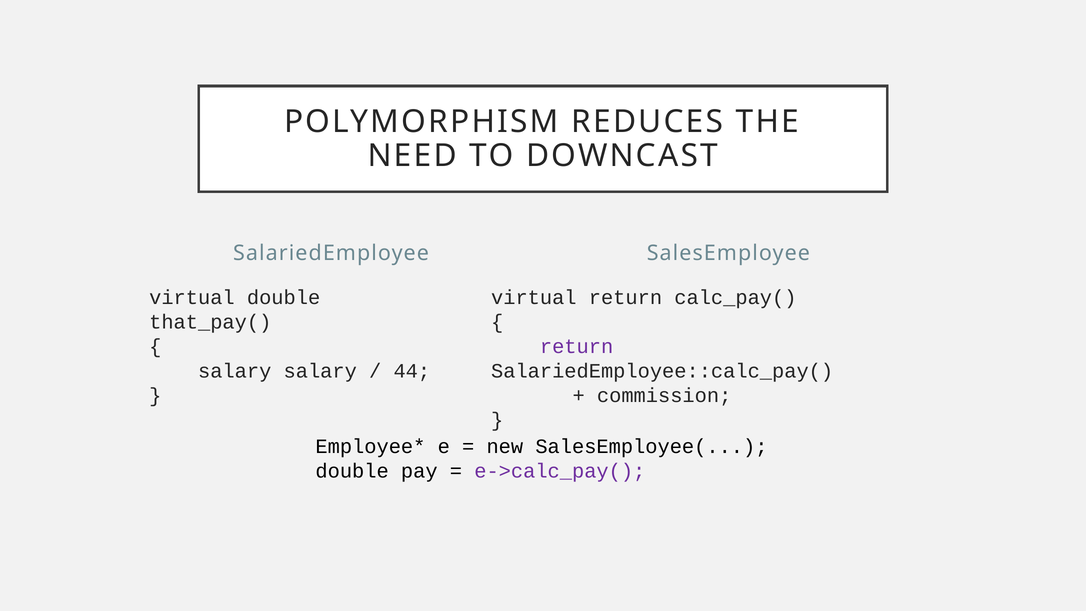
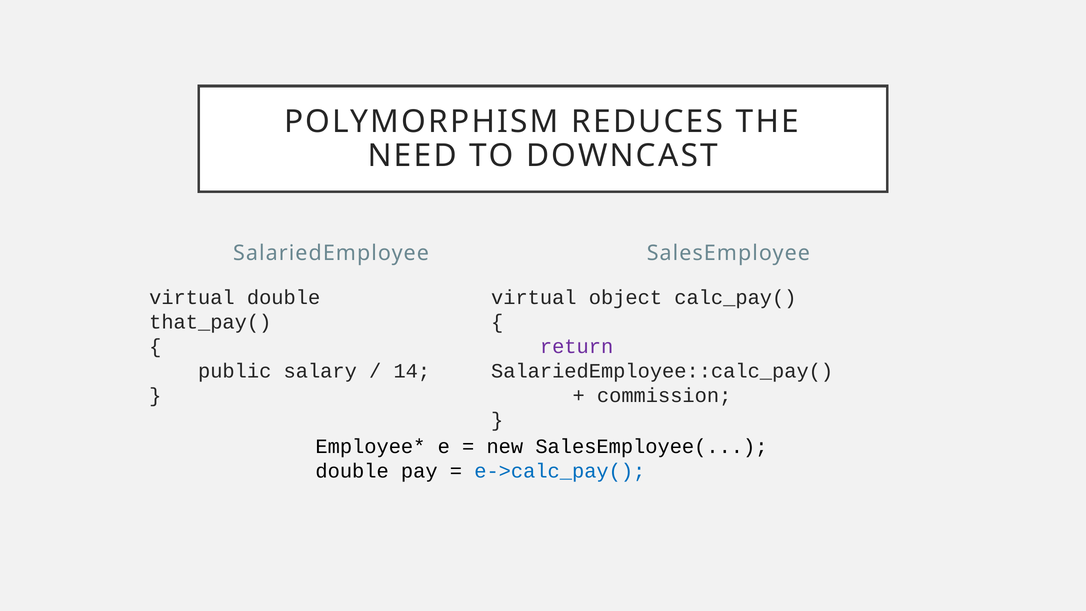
virtual return: return -> object (625, 298)
salary: salary -> public (235, 371)
44: 44 -> 14 (412, 371)
e->calc_pay( colour: purple -> blue (560, 471)
